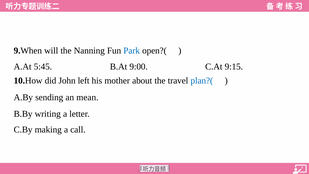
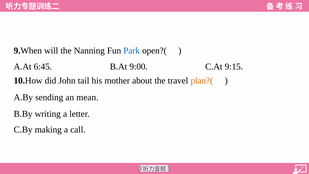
5:45: 5:45 -> 6:45 (43, 66)
left: left -> tail (84, 81)
plan?( colour: blue -> orange (202, 81)
